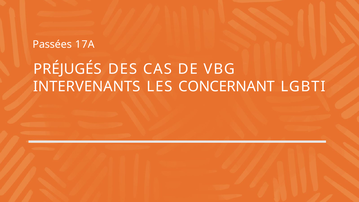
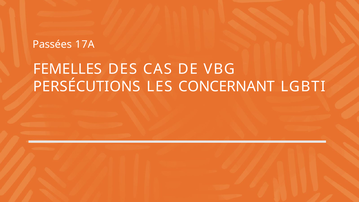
PRÉJUGÉS: PRÉJUGÉS -> FEMELLES (68, 69)
INTERVENANTS: INTERVENANTS -> PERSÉCUTIONS (87, 86)
